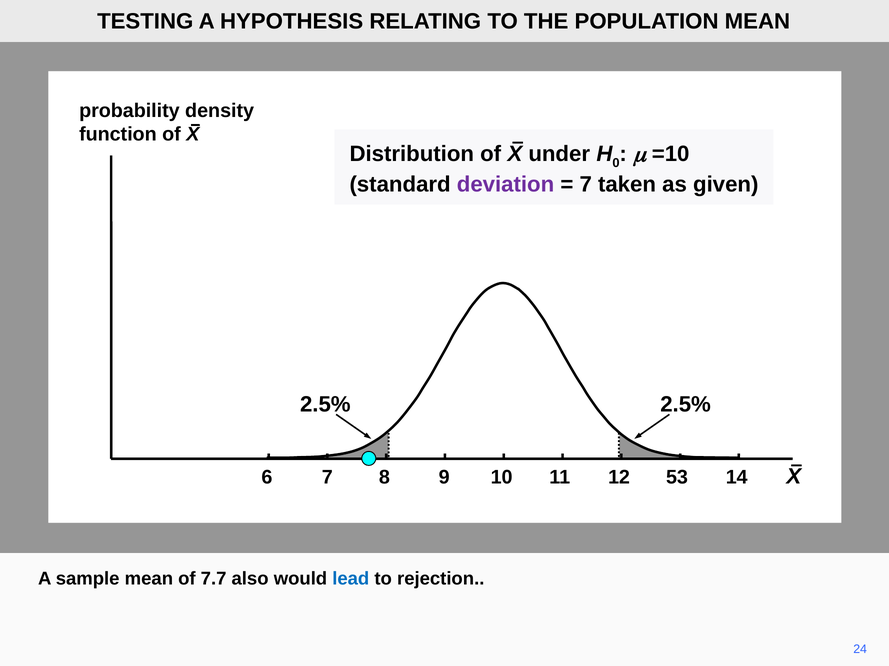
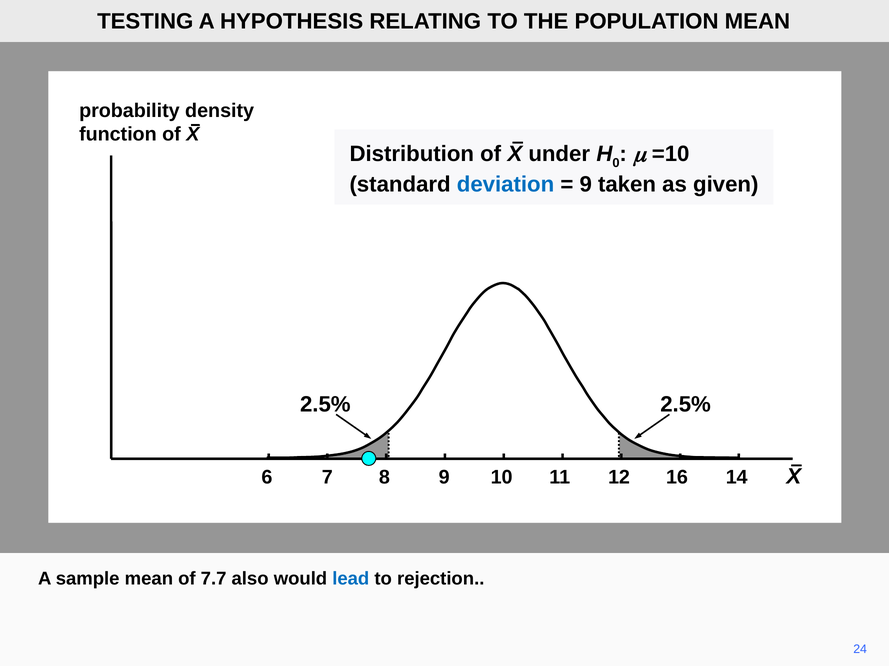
deviation colour: purple -> blue (506, 185)
7: 7 -> 9 (586, 185)
53: 53 -> 16 (677, 478)
